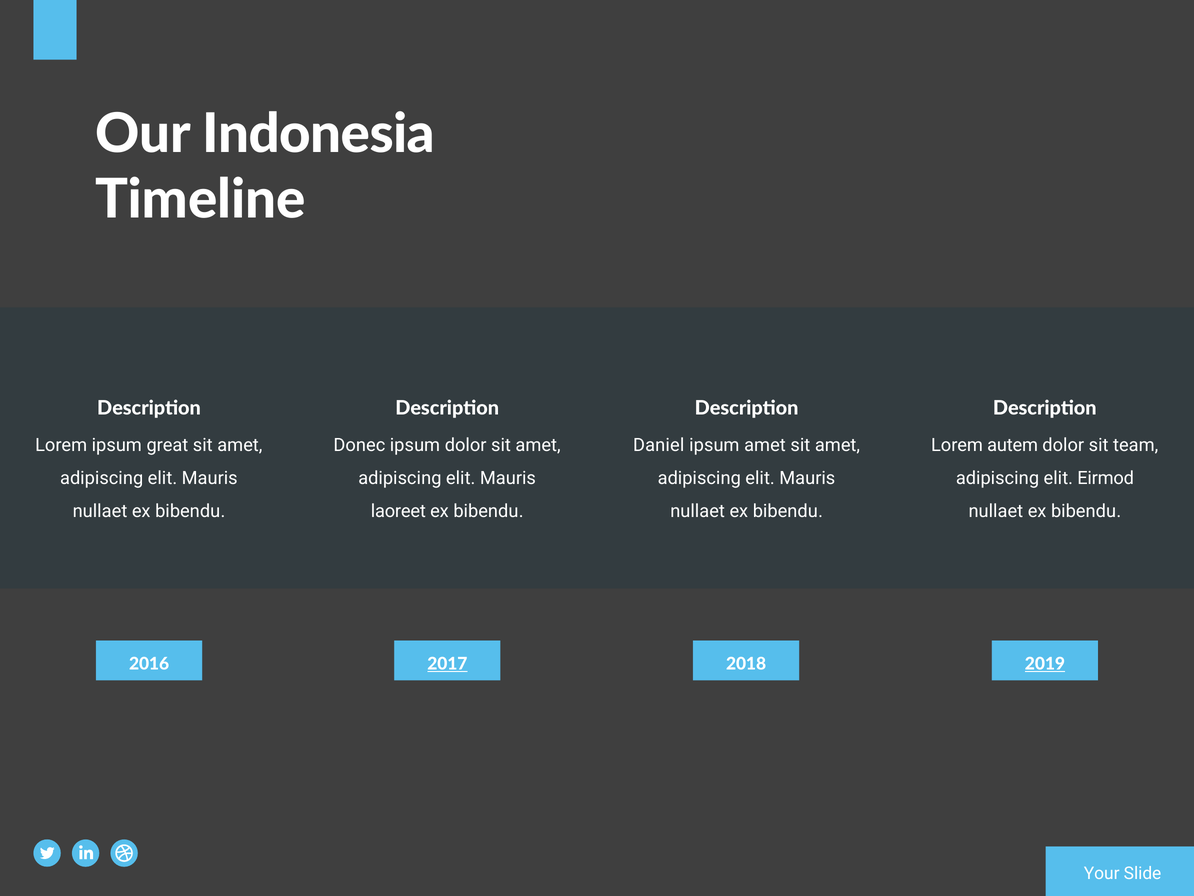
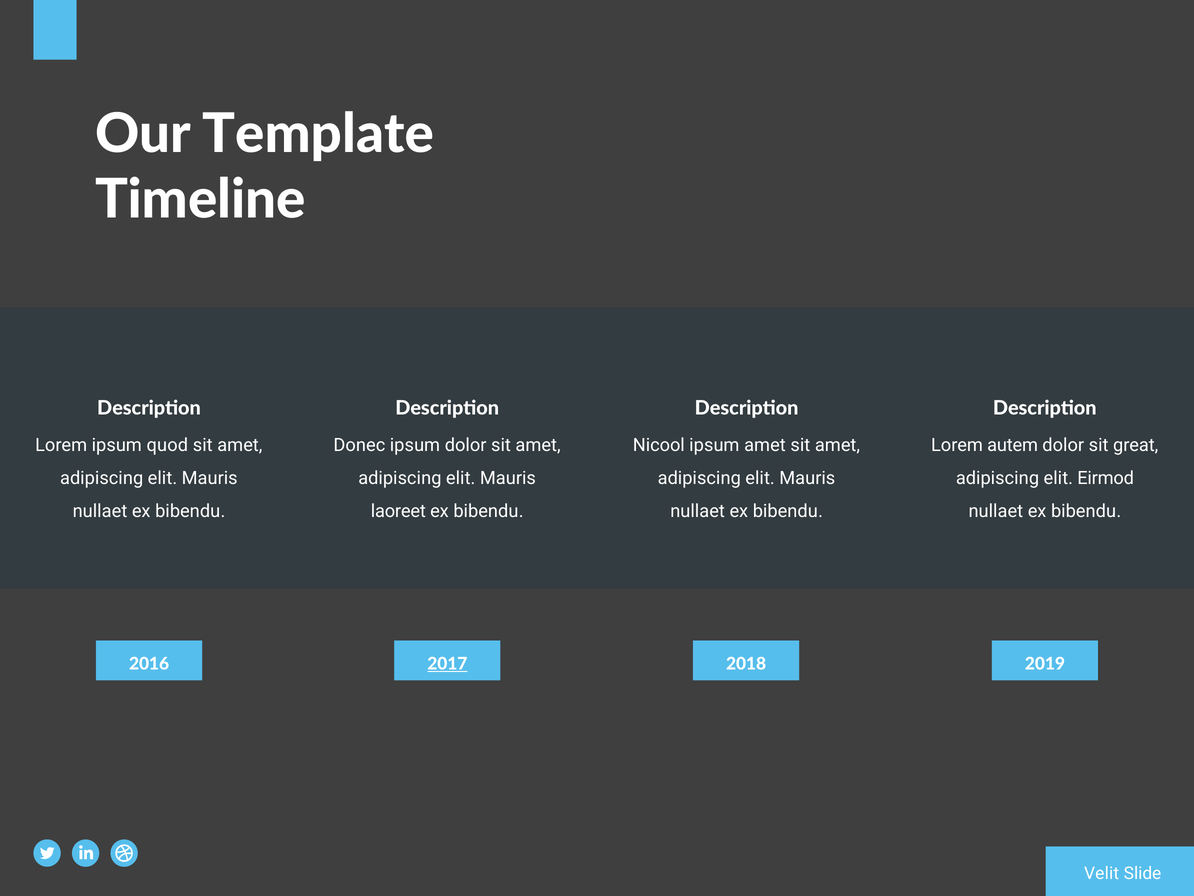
Indonesia: Indonesia -> Template (318, 134)
great: great -> quod (167, 445)
Daniel: Daniel -> Nicool (659, 445)
team: team -> great (1136, 445)
2019 underline: present -> none (1045, 664)
Your: Your -> Velit (1102, 873)
